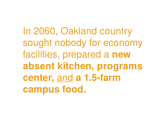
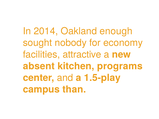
2060: 2060 -> 2014 (46, 31)
country: country -> enough (116, 31)
prepared: prepared -> attractive (82, 55)
and underline: present -> none (65, 78)
1.5-farm: 1.5-farm -> 1.5-play (102, 78)
food: food -> than (74, 90)
